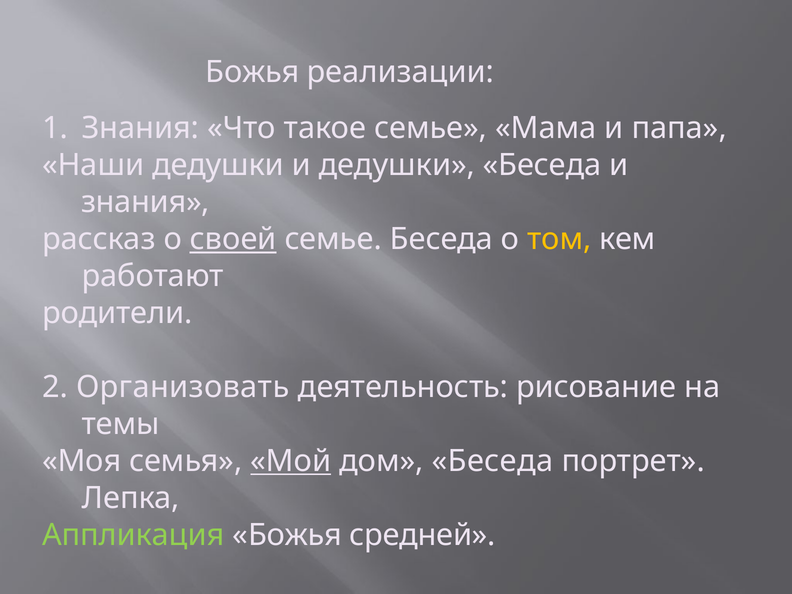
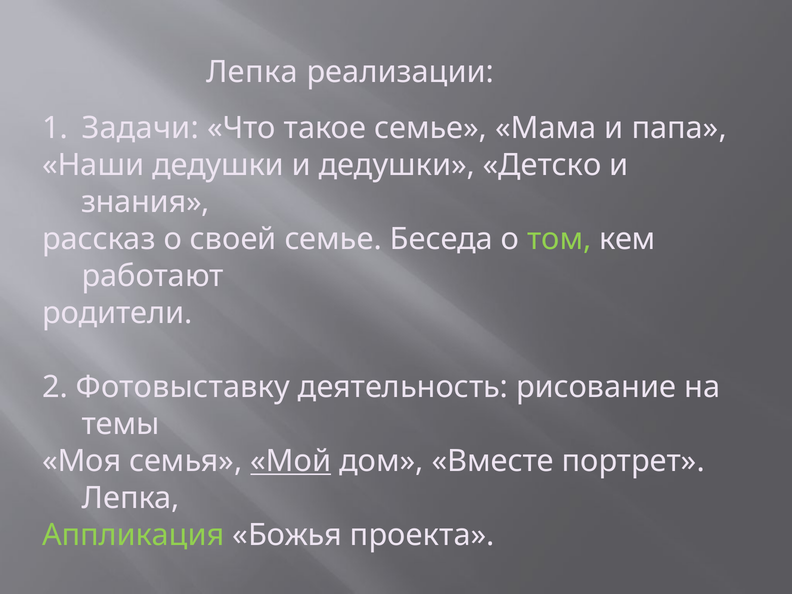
Божья: Божья -> Лепка (252, 72)
Знания: Знания -> Задачи (140, 128)
дедушки Беседа: Беседа -> Детско (542, 165)
своей underline: present -> none (233, 239)
том colour: yellow -> light green (559, 239)
2 Организовать: Организовать -> Фотовыставку (183, 387)
дом Беседа: Беседа -> Вместе (493, 461)
средней: средней -> проекта (422, 535)
